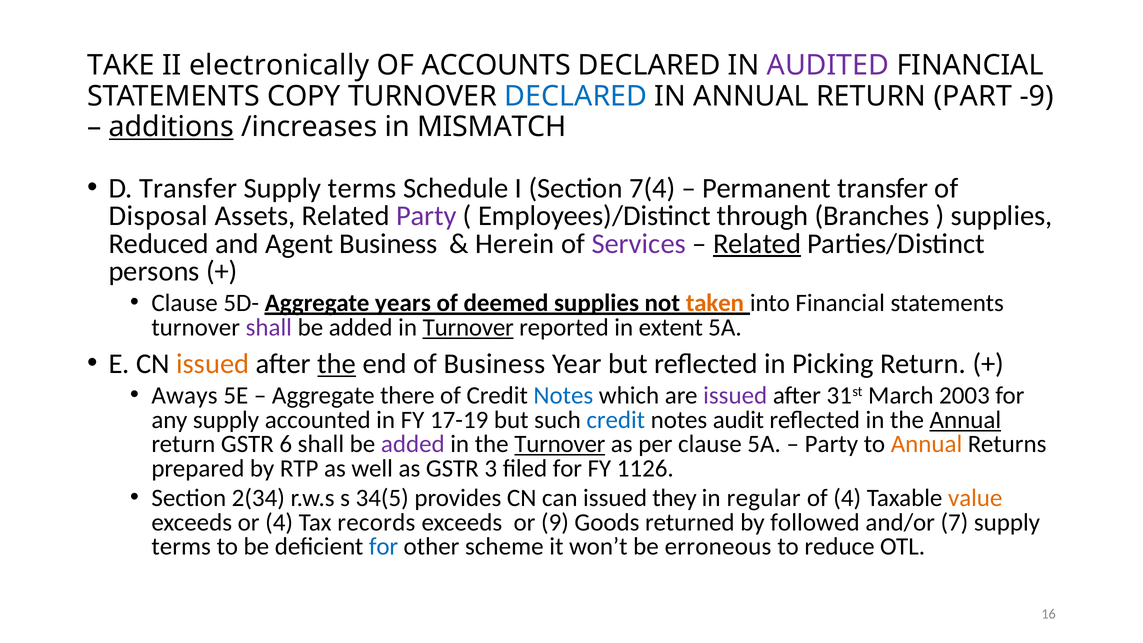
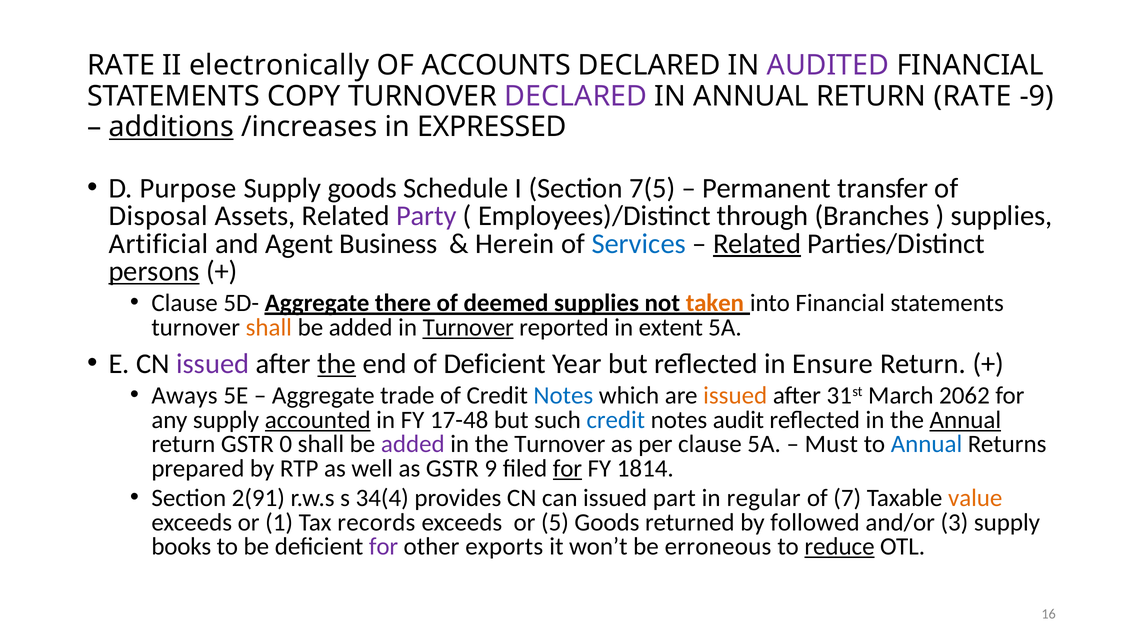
TAKE: TAKE -> RATE (121, 65)
DECLARED colour: blue -> purple (576, 96)
RETURN PART: PART -> RATE (973, 96)
MISMATCH: MISMATCH -> EXPRESSED (492, 127)
D Transfer: Transfer -> Purpose (188, 188)
terms: terms -> goods (362, 188)
7(4: 7(4 -> 7(5 (652, 188)
Reduced: Reduced -> Artificial (158, 244)
Services colour: purple -> blue (639, 244)
persons underline: none -> present (154, 272)
years: years -> there (403, 303)
shall colour: purple -> orange (269, 327)
issued colour: orange -> purple (213, 364)
of Business: Business -> Deficient (495, 364)
Picking: Picking -> Ensure (833, 364)
there: there -> trade (407, 395)
issued colour: purple -> orange (735, 395)
2003: 2003 -> 2062 (964, 395)
accounted underline: none -> present (318, 420)
17-19: 17-19 -> 17-48 (459, 420)
6: 6 -> 0 (286, 444)
Turnover underline: present -> none (560, 444)
Party: Party -> Must (831, 444)
Annual colour: orange -> blue (927, 444)
3: 3 -> 9 (491, 468)
for underline: none -> present (567, 468)
1126: 1126 -> 1814 (645, 468)
2(34: 2(34 -> 2(91 (258, 498)
34(5: 34(5 -> 34(4 (382, 498)
they: they -> part (674, 498)
of 4: 4 -> 7 (847, 498)
or 4: 4 -> 1 (279, 522)
9: 9 -> 5 (555, 522)
7: 7 -> 3 (954, 522)
terms: terms -> books (181, 547)
for colour: blue -> purple (384, 547)
scheme: scheme -> exports (504, 547)
reduce underline: none -> present (839, 547)
